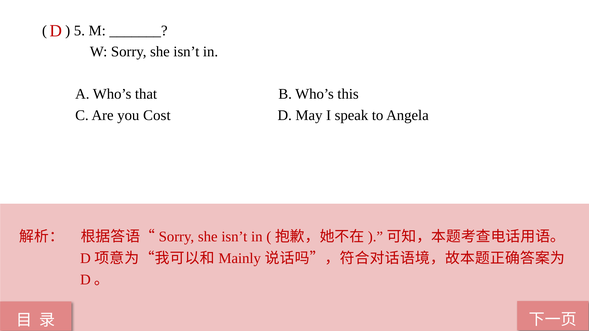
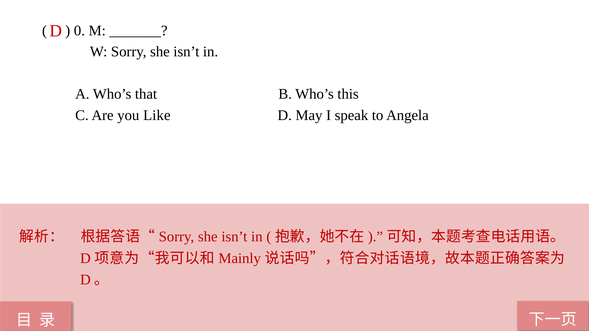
5: 5 -> 0 (79, 31)
Cost: Cost -> Like (157, 115)
